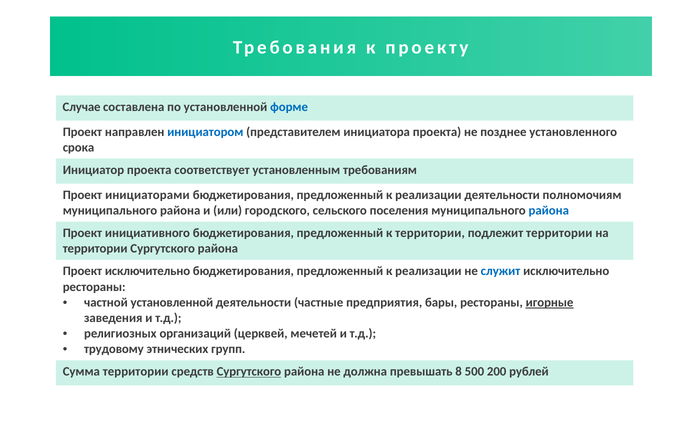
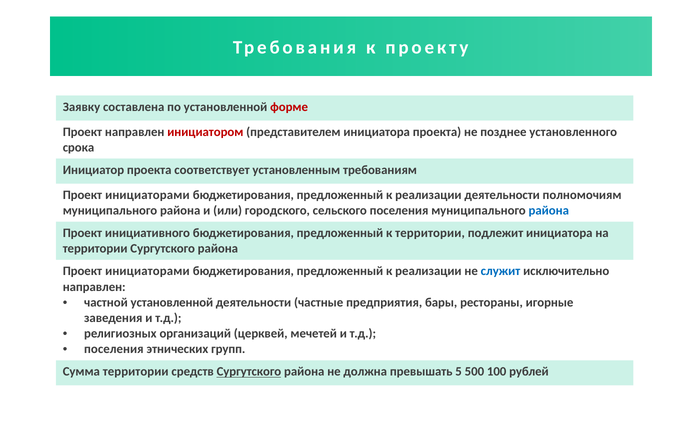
Случае: Случае -> Заявку (81, 107)
форме colour: blue -> red (289, 107)
инициатором colour: blue -> red (205, 132)
подлежит территории: территории -> инициатора (559, 233)
исключительно: исключительно -> инициаторами (147, 271)
рестораны: рестораны -> направлен (94, 287)
игорные underline: present -> none (550, 302)
трудовому: трудовому -> поселения (114, 349)
8: 8 -> 5 (459, 372)
200: 200 -> 100 (497, 372)
